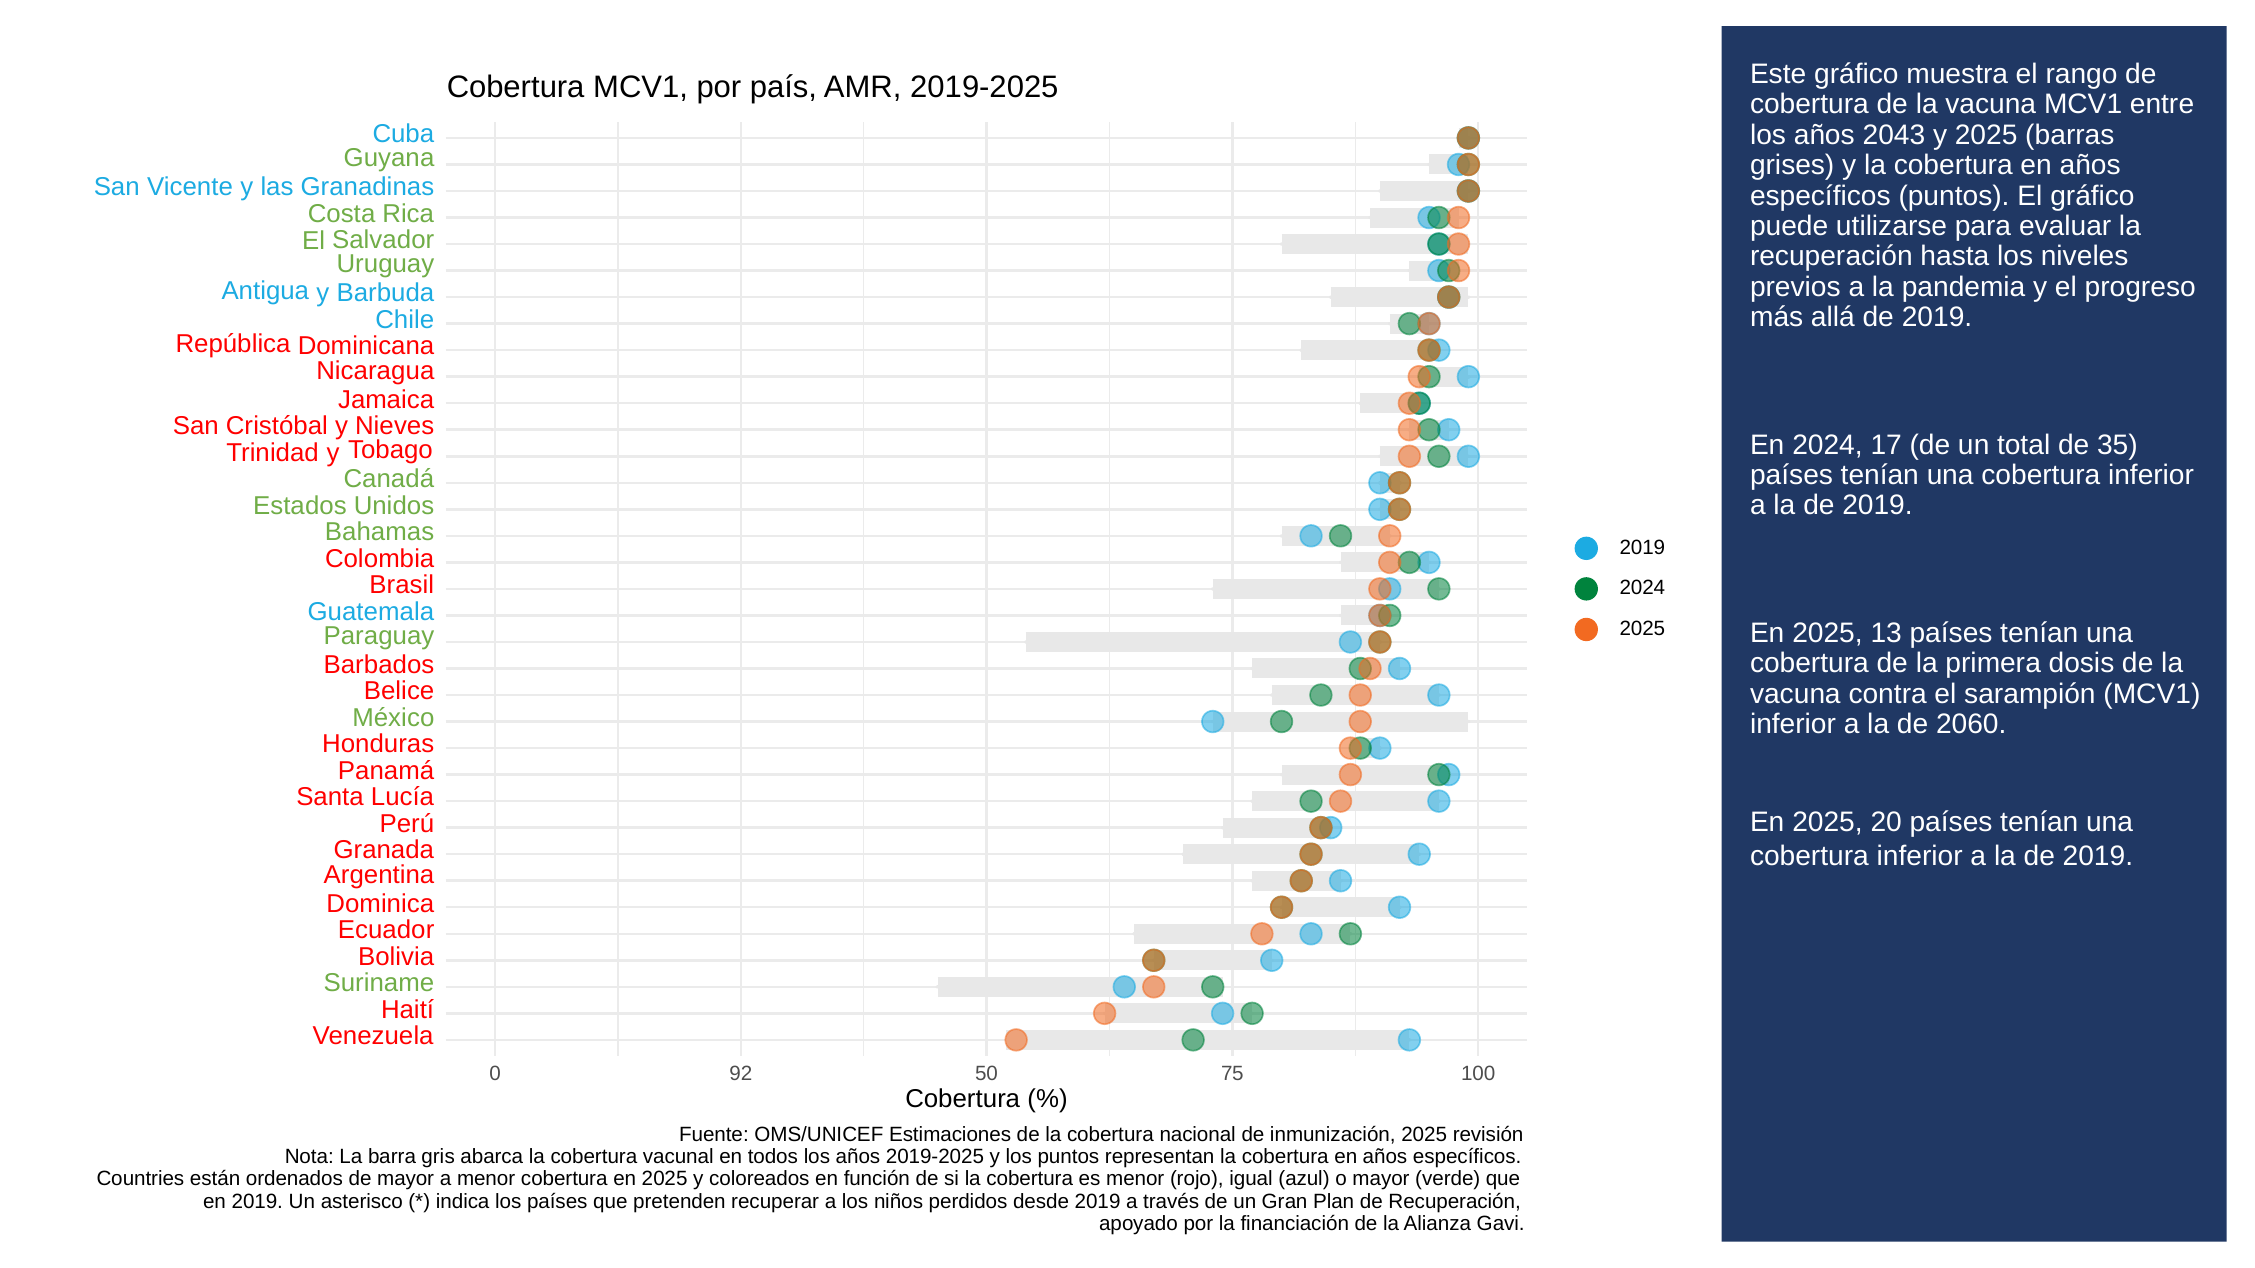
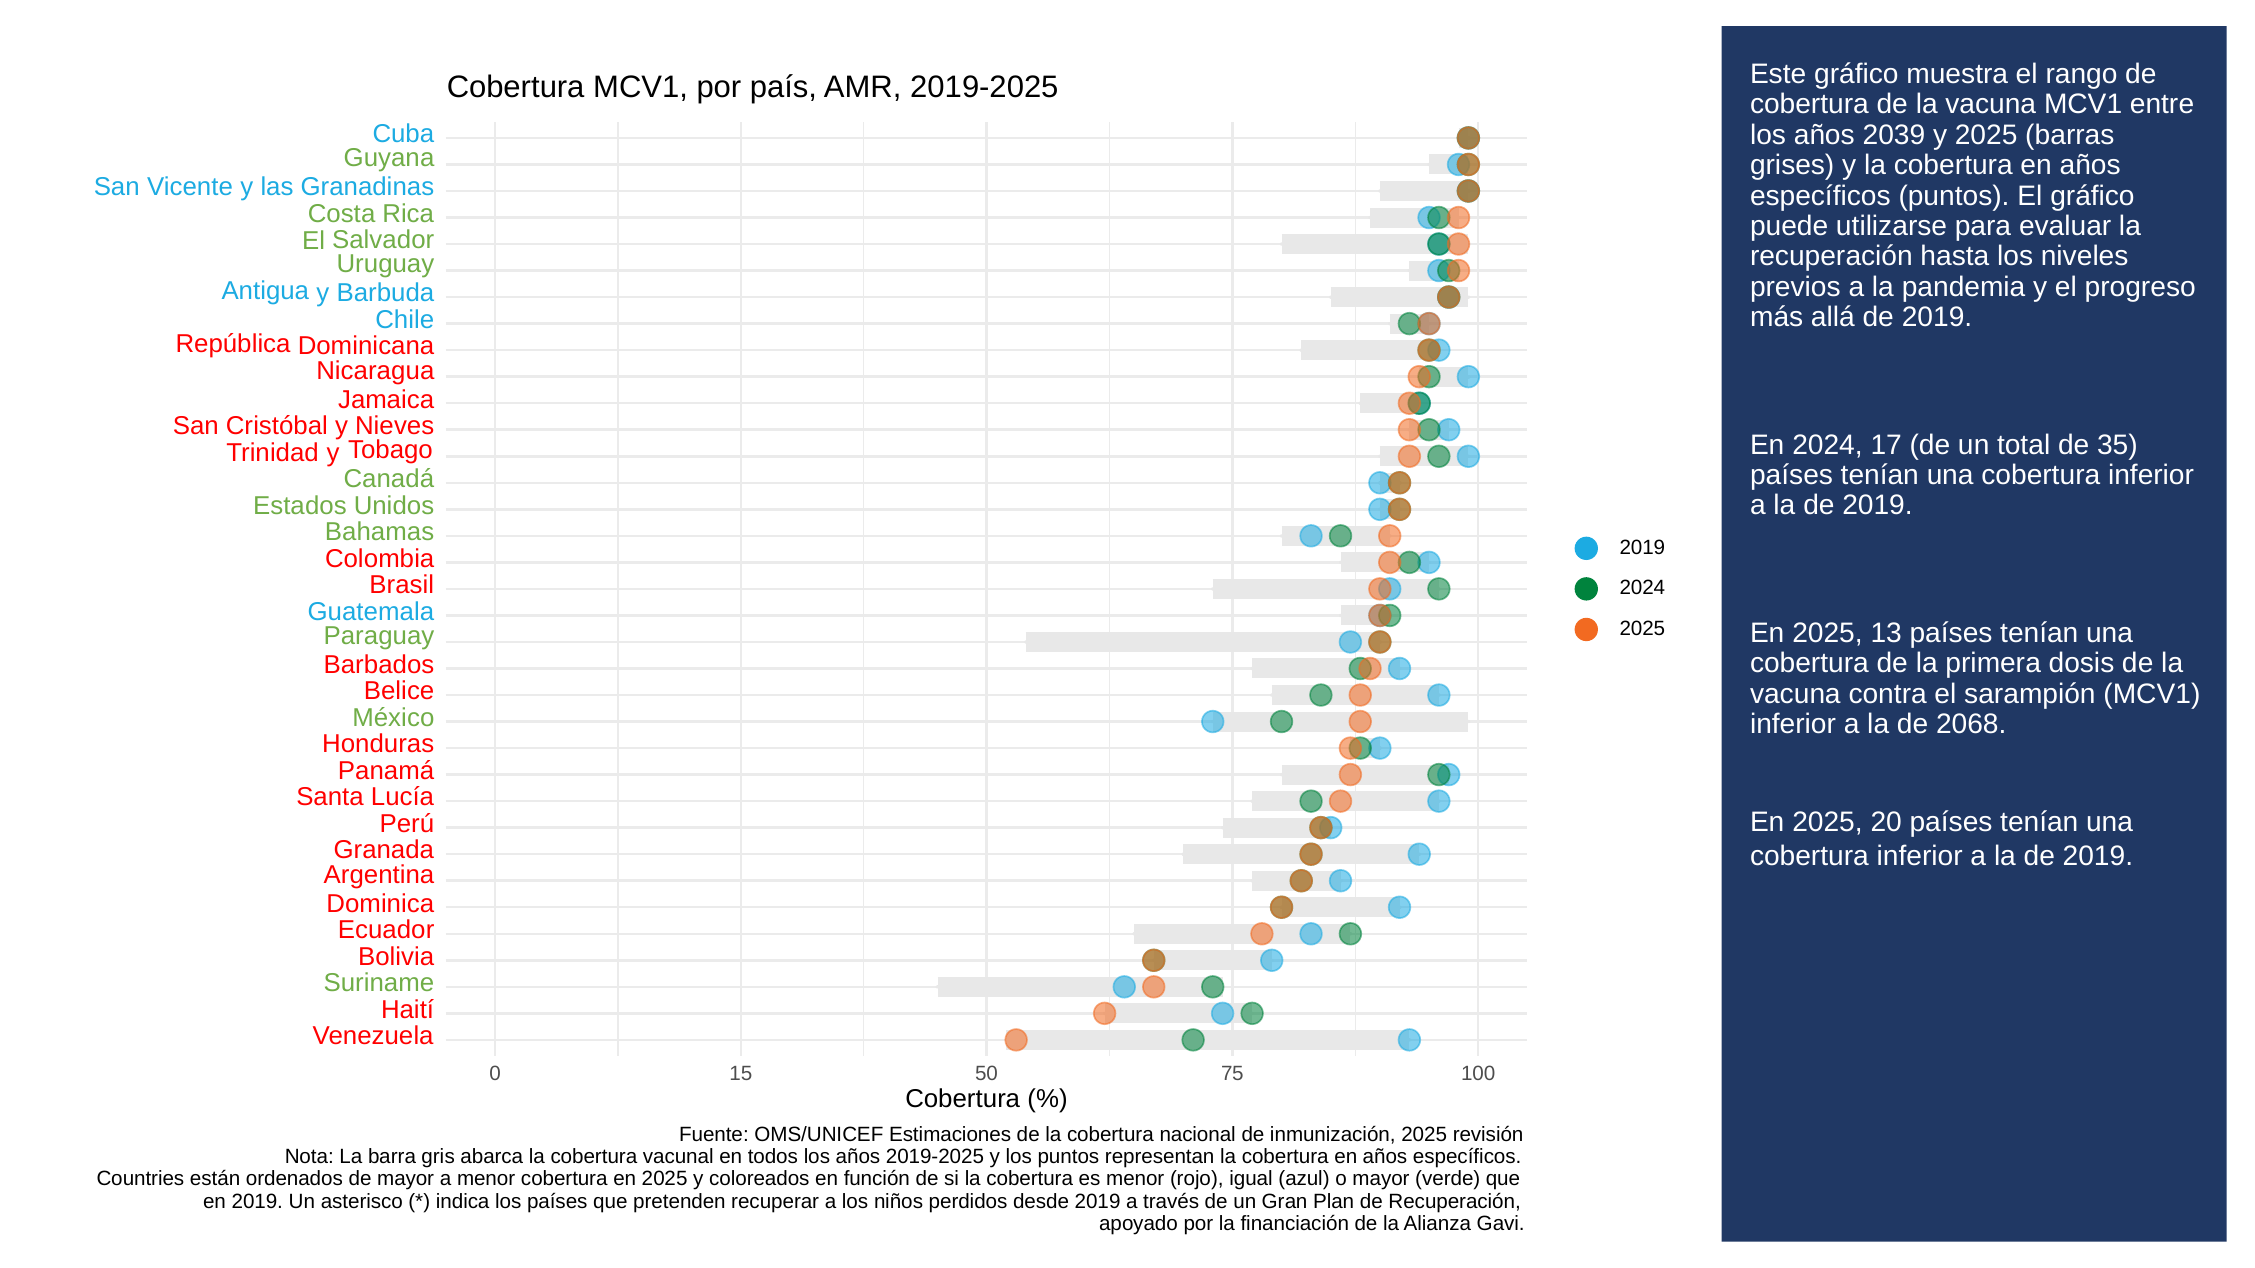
2043: 2043 -> 2039 (1894, 135)
2060: 2060 -> 2068 (1971, 725)
92: 92 -> 15 (741, 1074)
